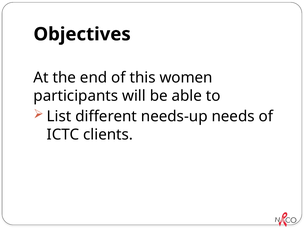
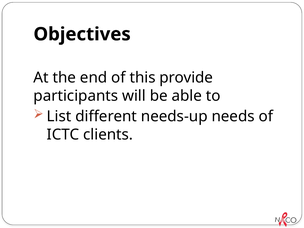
women: women -> provide (186, 78)
